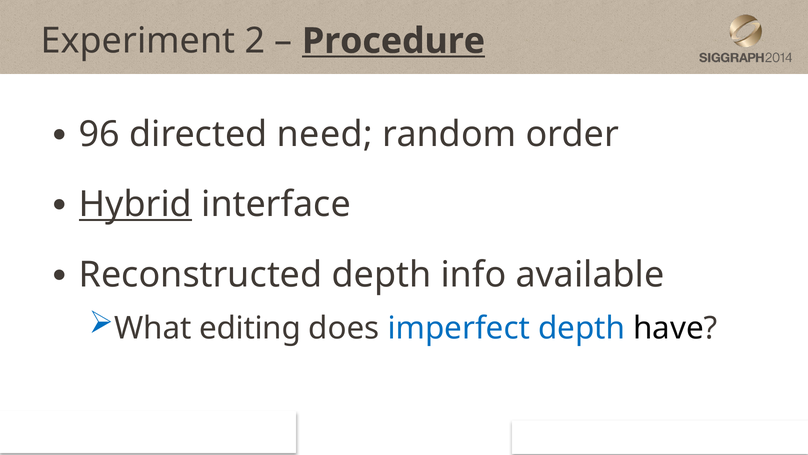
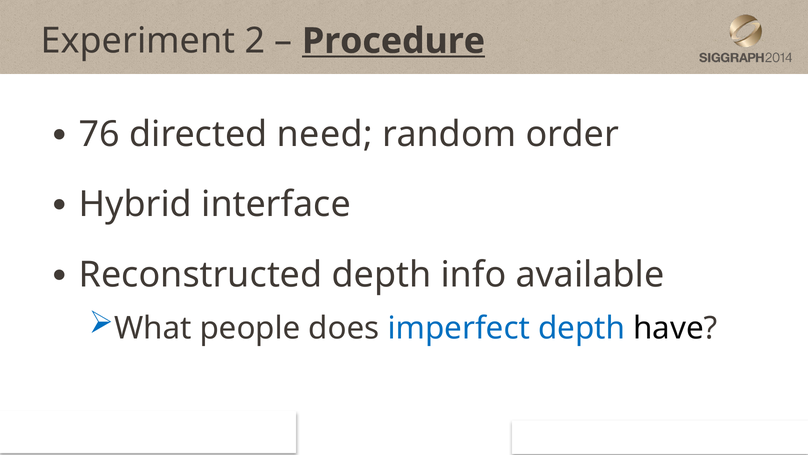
96: 96 -> 76 (99, 134)
Hybrid underline: present -> none (135, 204)
What editing: editing -> people (250, 328)
